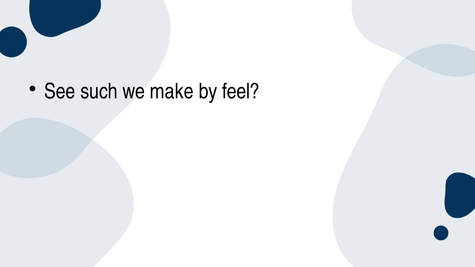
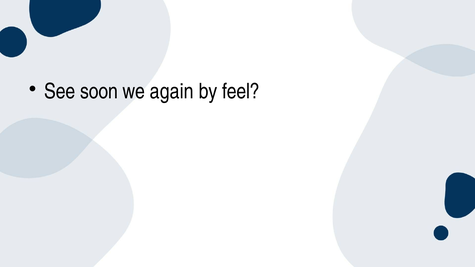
such: such -> soon (99, 91)
make: make -> again (172, 91)
